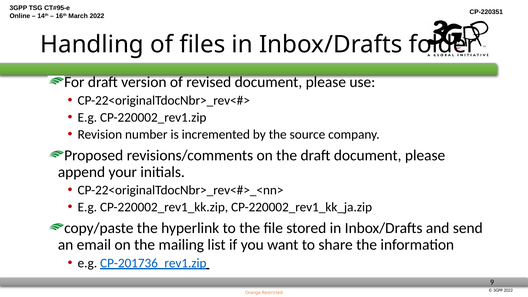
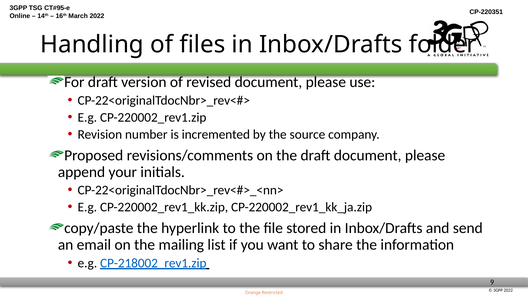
CP-201736_rev1.zip: CP-201736_rev1.zip -> CP-218002_rev1.zip (153, 263)
